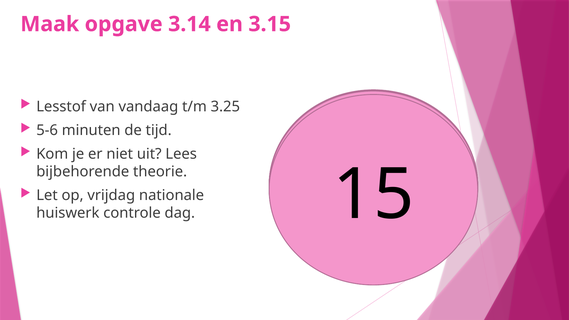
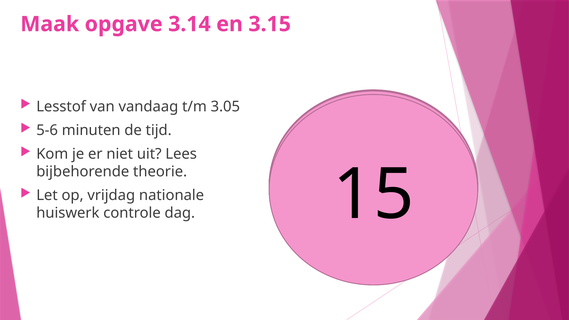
3.25: 3.25 -> 3.05 (225, 107)
